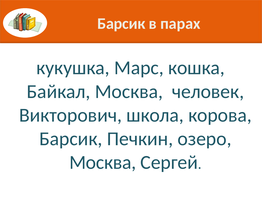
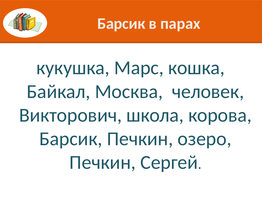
Москва: Москва -> Печкин (103, 162)
